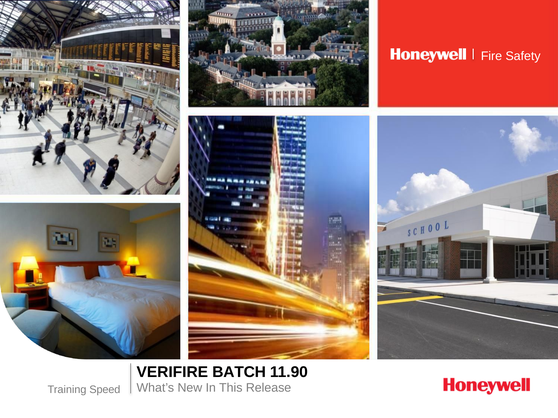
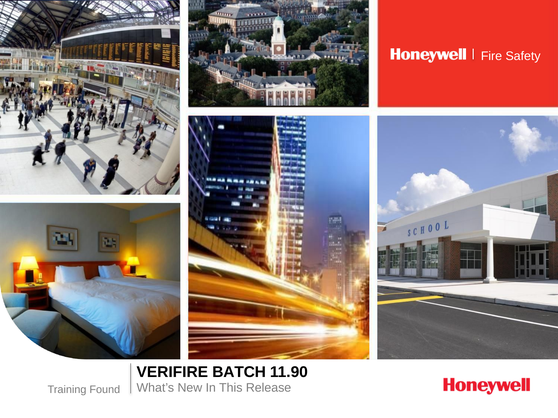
Speed: Speed -> Found (105, 390)
